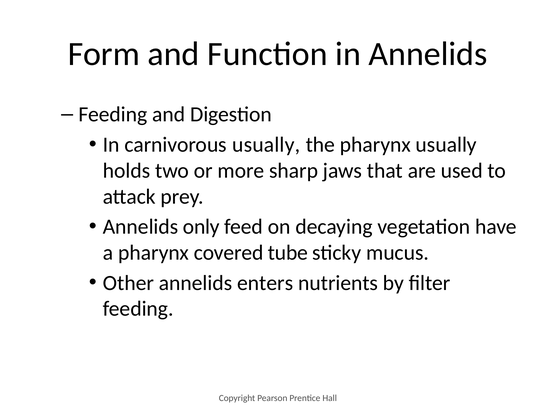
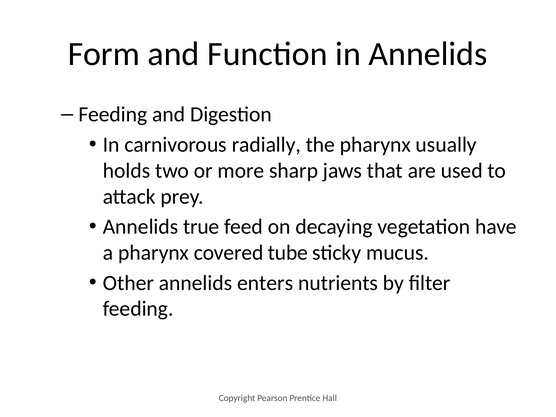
carnivorous usually: usually -> radially (266, 145)
only: only -> true (201, 227)
